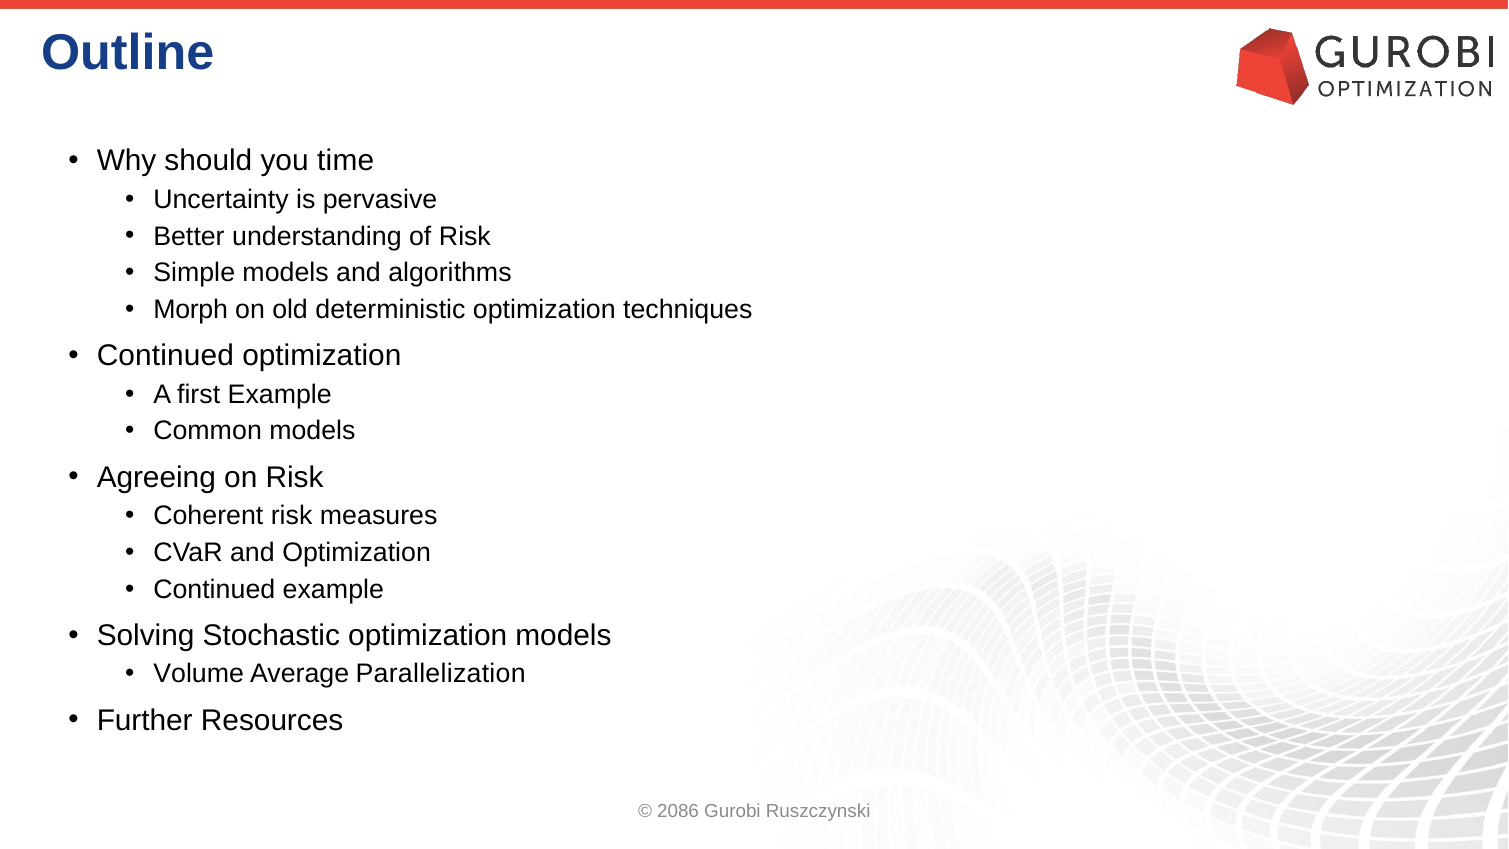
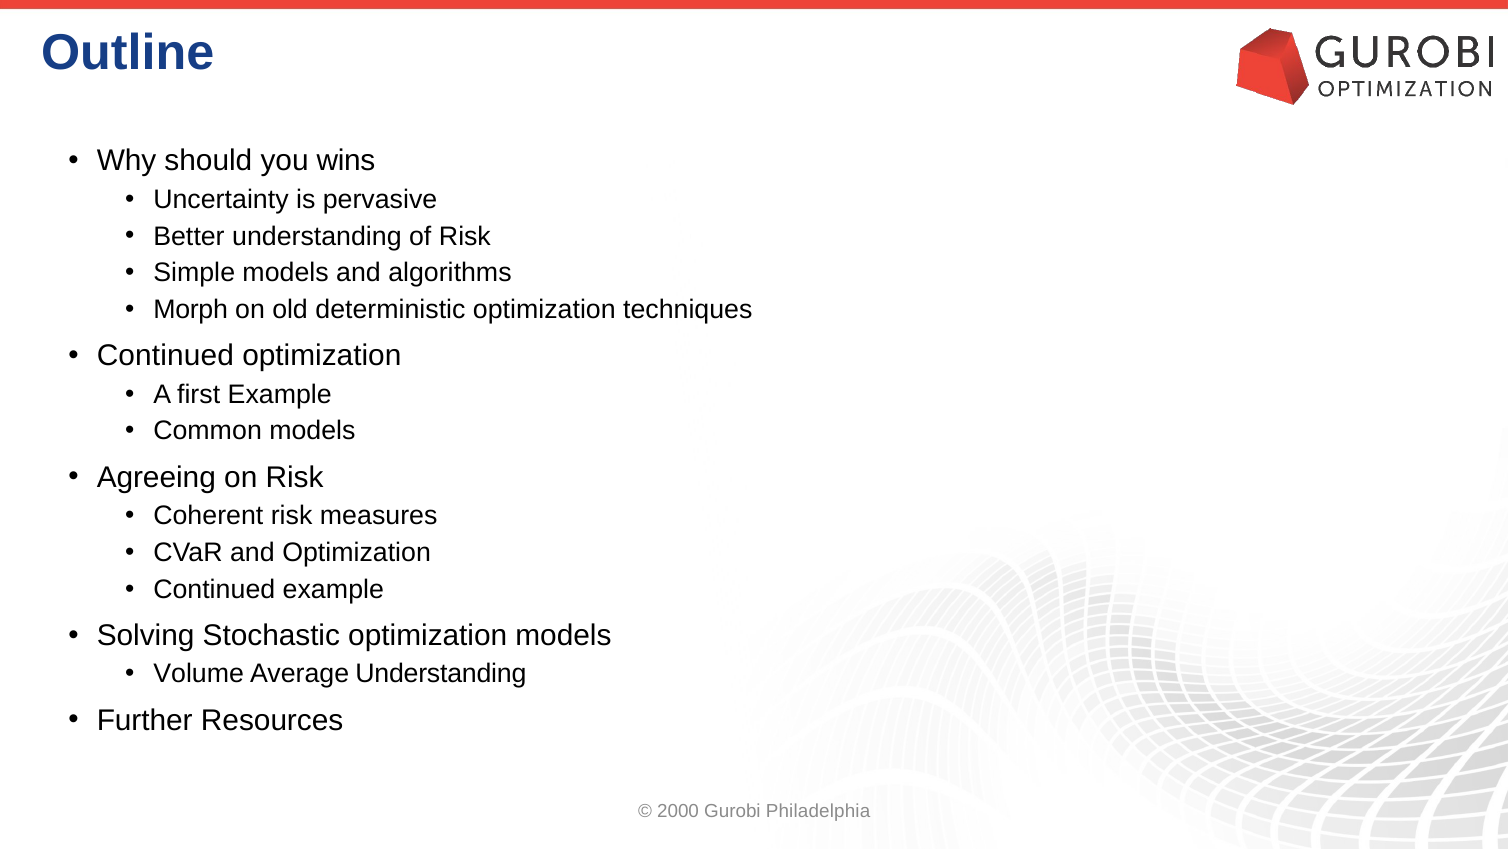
time: time -> wins (346, 161)
Average Parallelization: Parallelization -> Understanding (441, 674)
2086: 2086 -> 2000 (678, 811)
Ruszczynski: Ruszczynski -> Philadelphia (818, 811)
